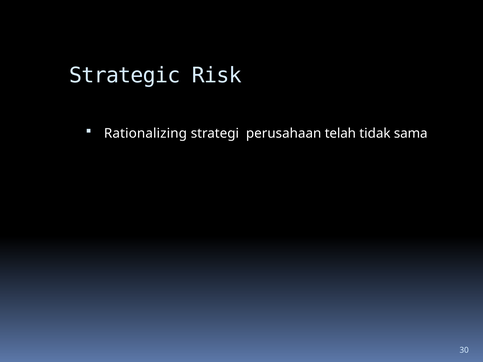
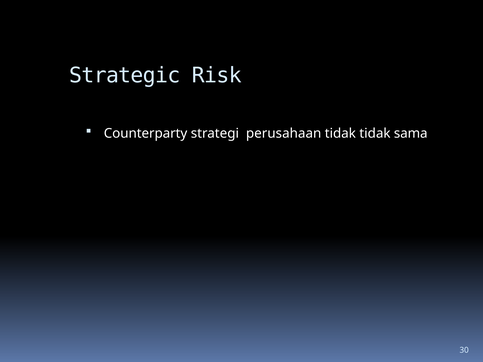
Rationalizing: Rationalizing -> Counterparty (146, 134)
perusahaan telah: telah -> tidak (340, 134)
